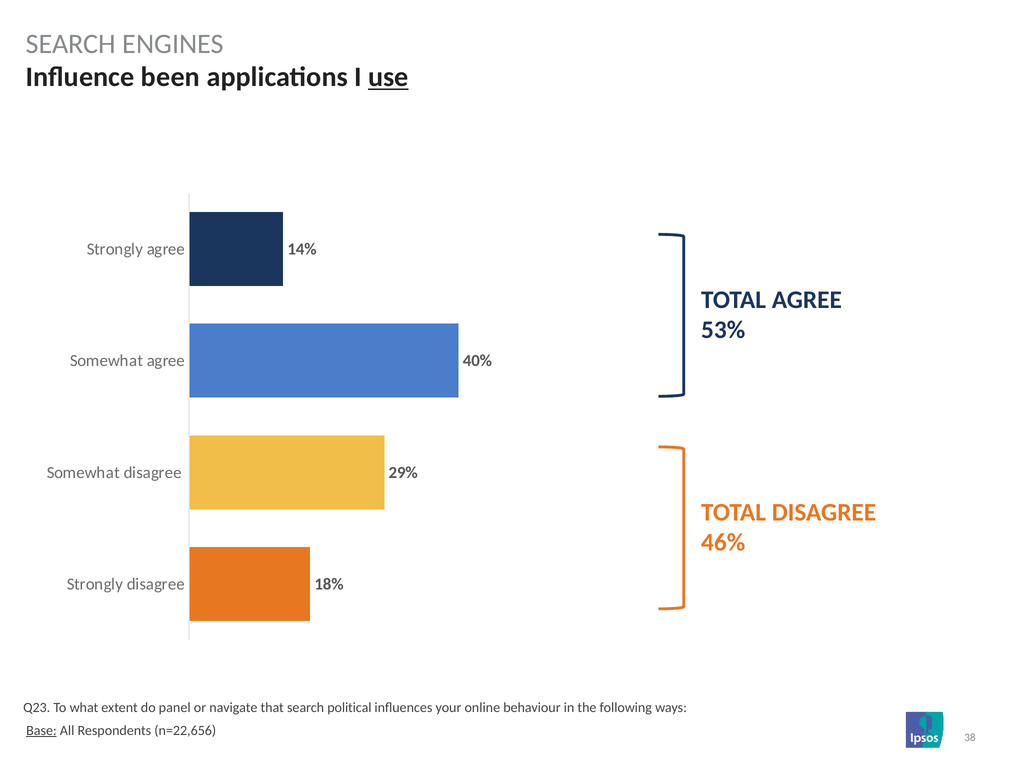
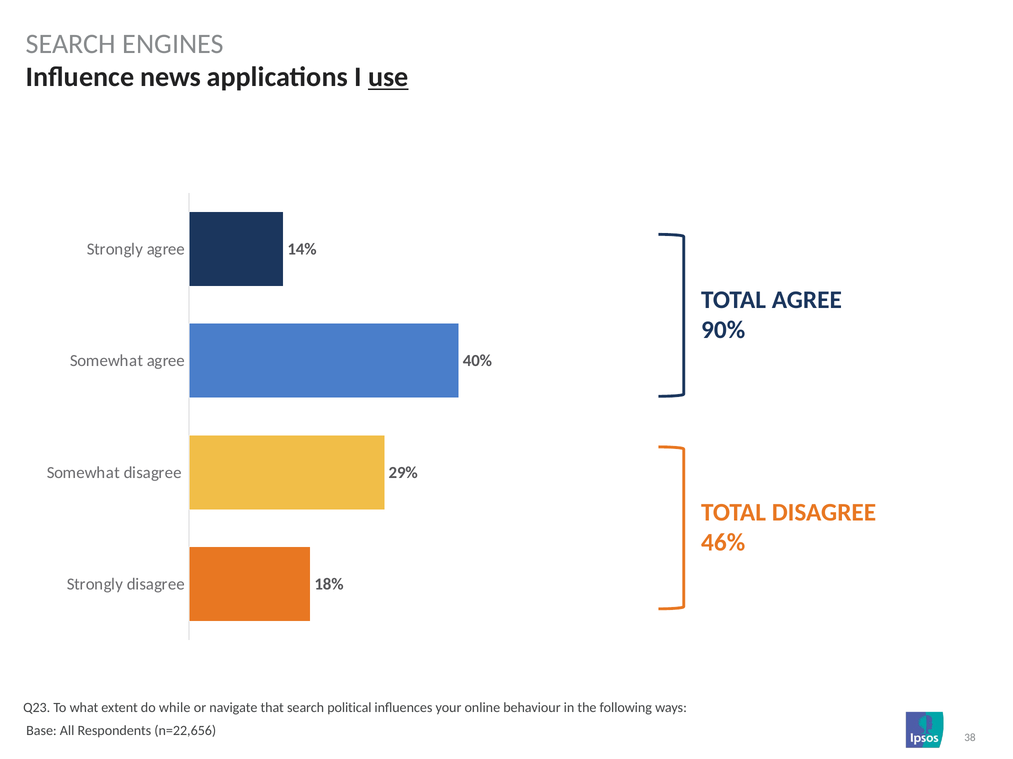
been: been -> news (171, 77)
53%: 53% -> 90% (723, 330)
panel: panel -> while (175, 708)
Base underline: present -> none (41, 731)
